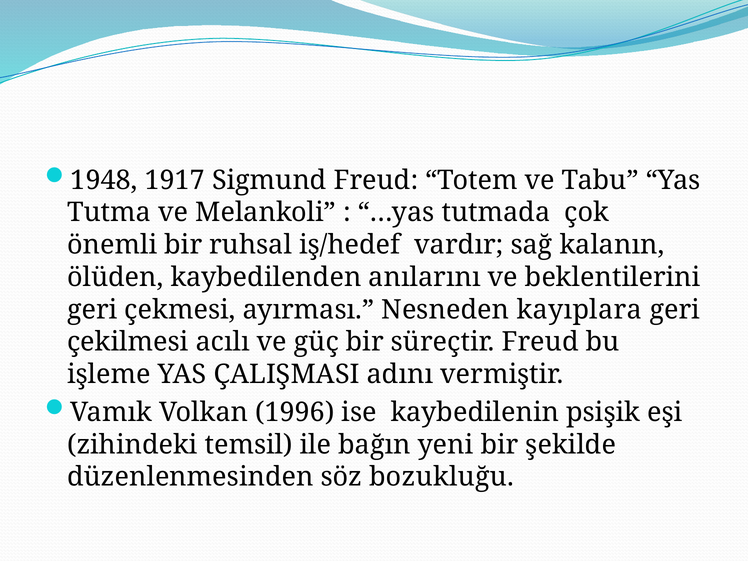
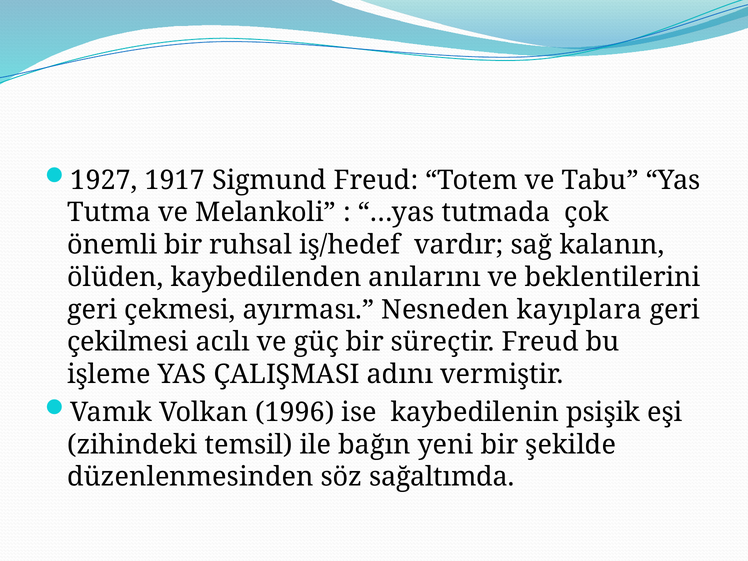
1948: 1948 -> 1927 (104, 180)
bozukluğu: bozukluğu -> sağaltımda (442, 477)
